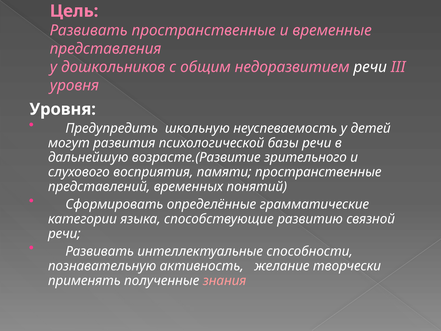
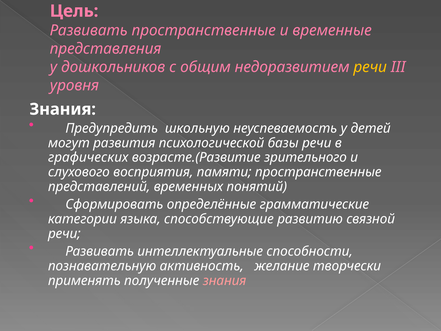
речи colour: white -> yellow (370, 67)
Уровня: Уровня -> Знания (63, 109)
дальнейшую: дальнейшую -> графических (88, 157)
